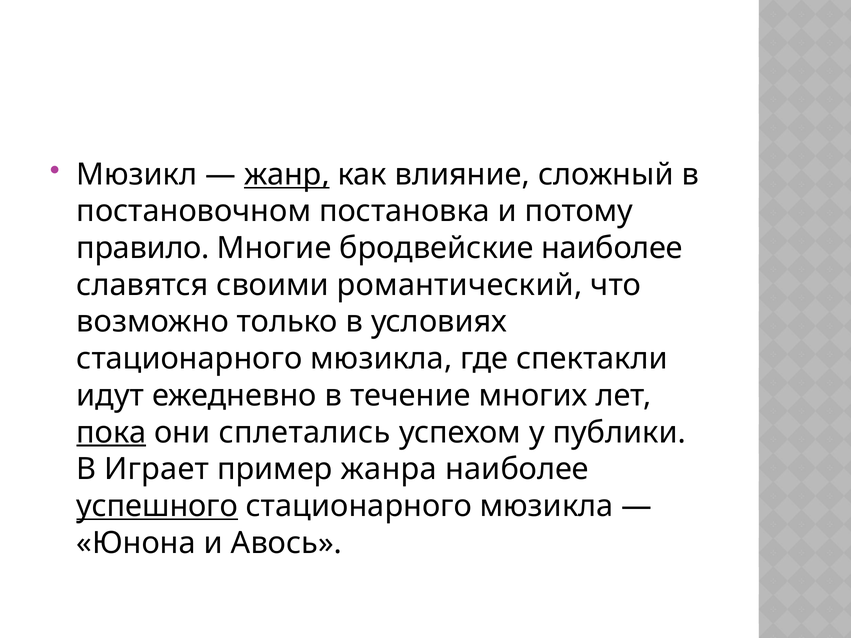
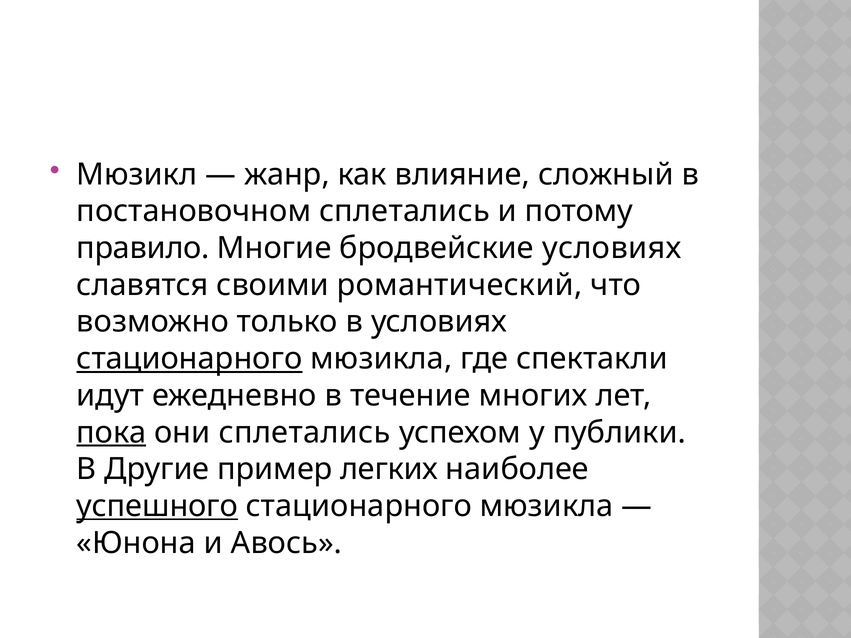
жанр underline: present -> none (287, 175)
постановочном постановка: постановка -> сплетались (404, 211)
бродвейские наиболее: наиболее -> условиях (612, 248)
стационарного underline: none -> present (189, 359)
Играет: Играет -> Другие (157, 469)
жанра: жанра -> легких (389, 469)
